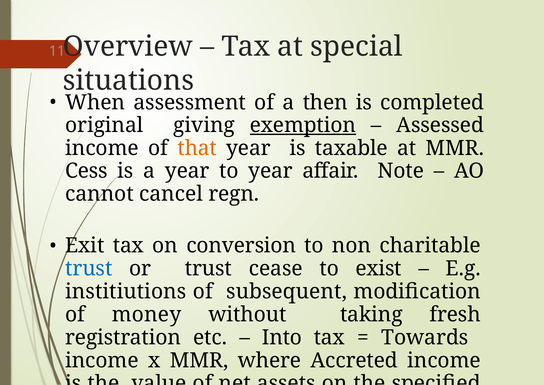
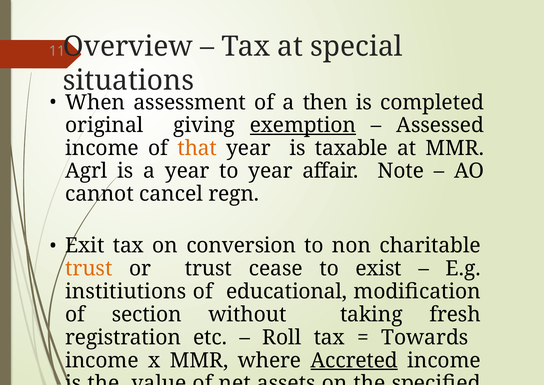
Cess: Cess -> Agrl (86, 171)
trust colour: blue -> orange (89, 268)
subsequent: subsequent -> educational (287, 291)
money: money -> section (147, 314)
Into: Into -> Roll (282, 337)
Accreted underline: none -> present (354, 360)
